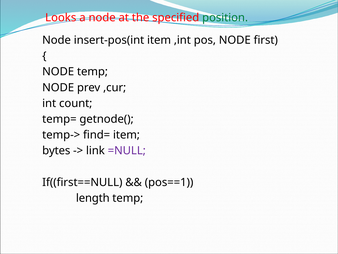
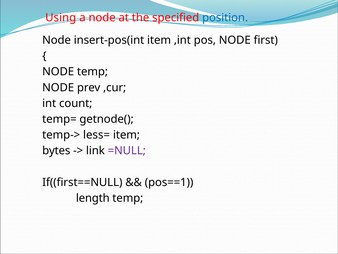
Looks: Looks -> Using (61, 18)
position colour: green -> blue (225, 18)
find=: find= -> less= (97, 135)
